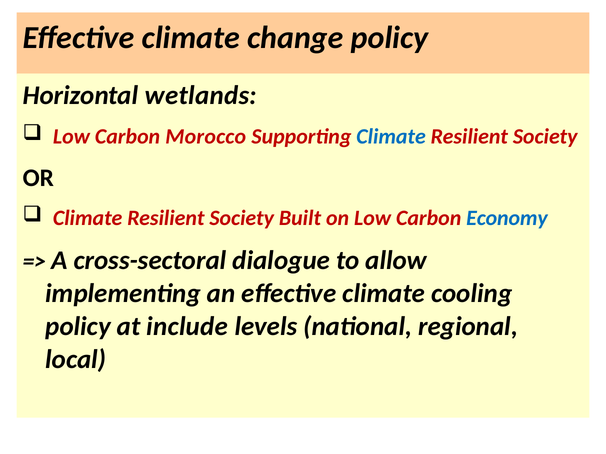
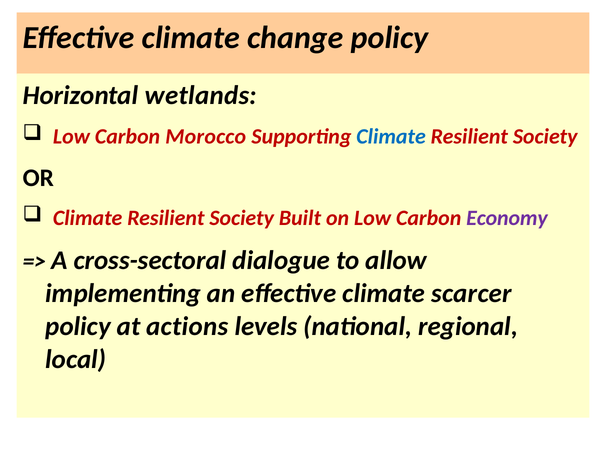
Economy colour: blue -> purple (507, 219)
cooling: cooling -> scarcer (472, 294)
include: include -> actions (187, 327)
